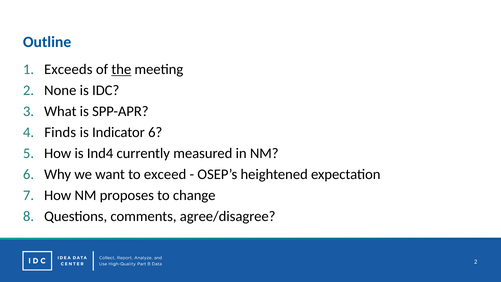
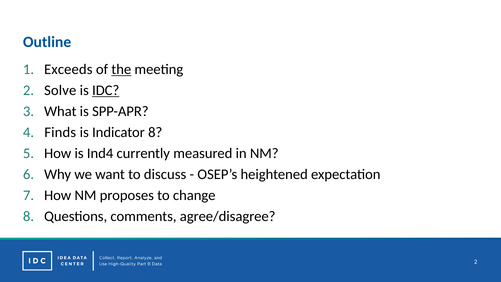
None: None -> Solve (60, 90)
IDC underline: none -> present (106, 90)
Indicator 6: 6 -> 8 (155, 132)
exceed: exceed -> discuss (165, 174)
